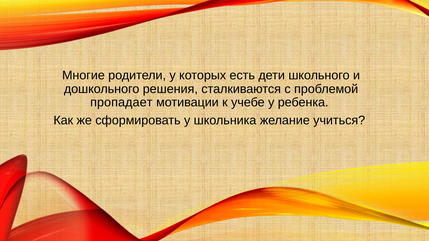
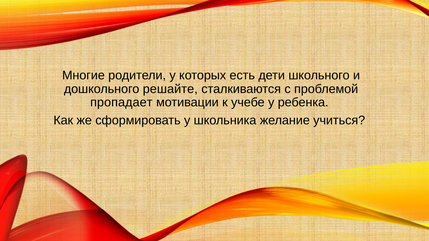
решения: решения -> решайте (170, 89)
